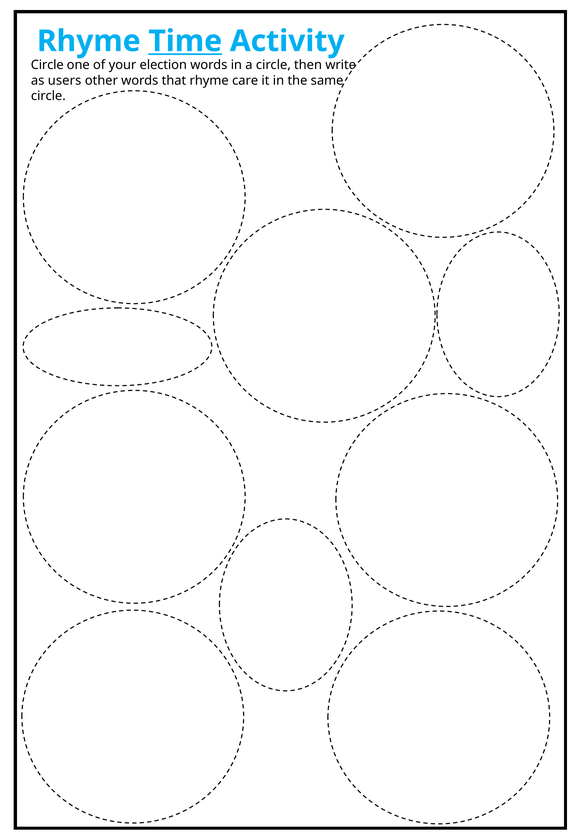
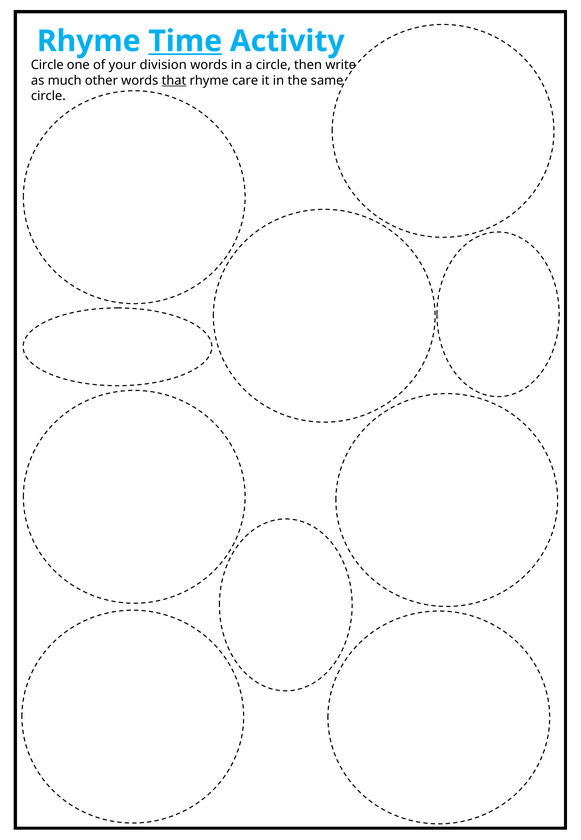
election: election -> division (163, 65)
users: users -> much (65, 80)
that underline: none -> present (174, 80)
